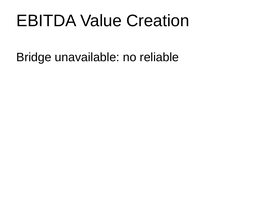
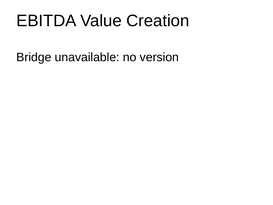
reliable: reliable -> version (159, 57)
